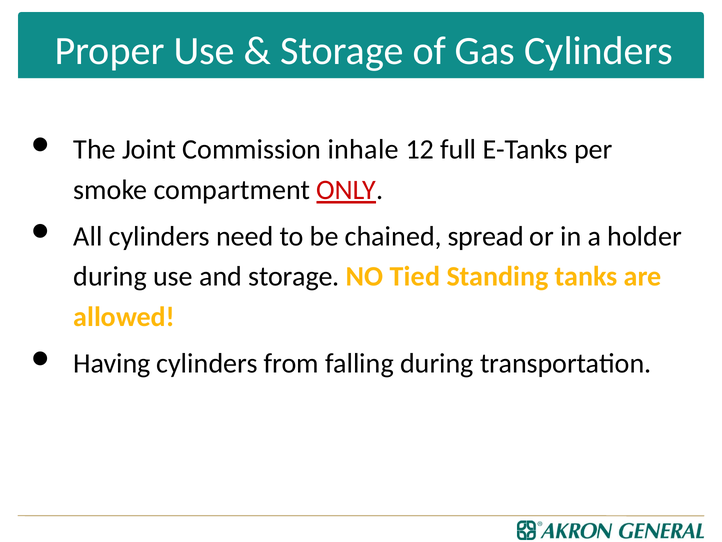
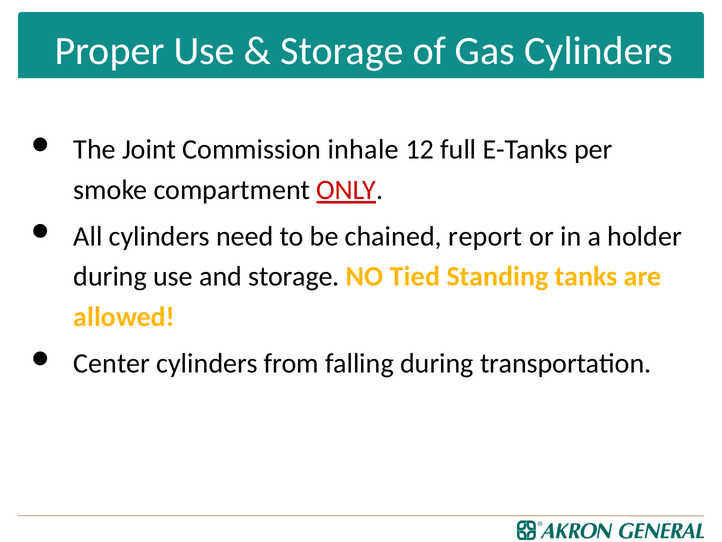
spread: spread -> report (485, 236)
Having: Having -> Center (112, 363)
